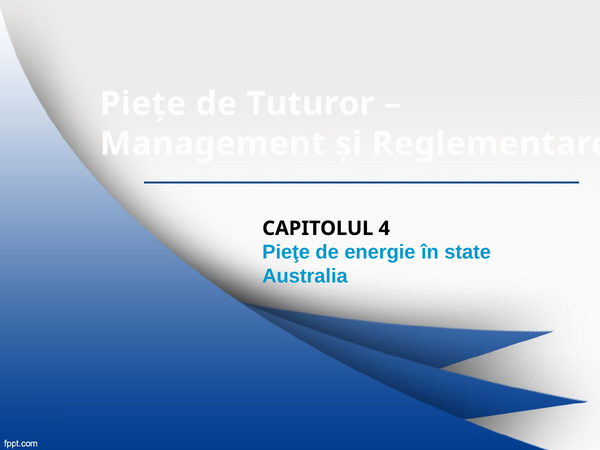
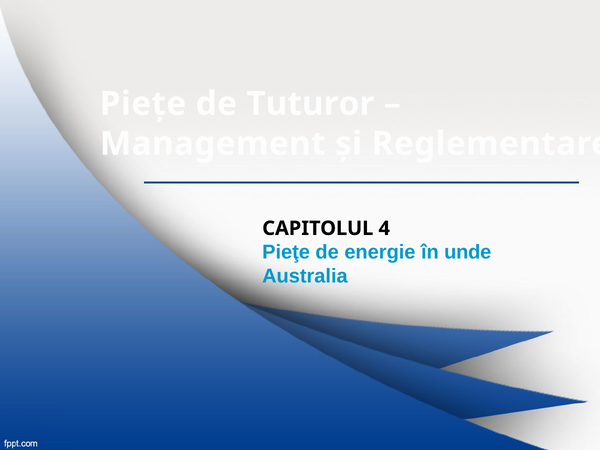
state: state -> unde (468, 252)
